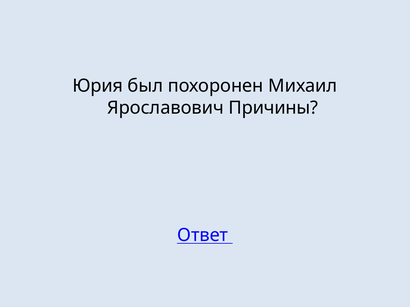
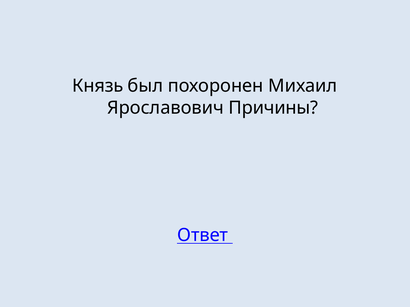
Юрия: Юрия -> Князь (98, 86)
